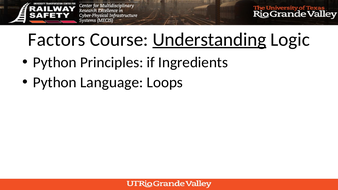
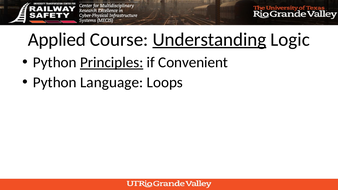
Factors: Factors -> Applied (57, 40)
Principles underline: none -> present (112, 63)
Ingredients: Ingredients -> Convenient (193, 63)
